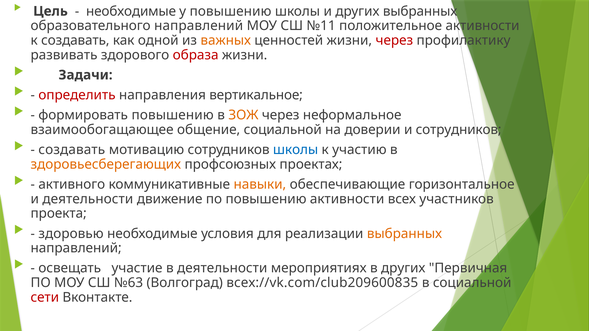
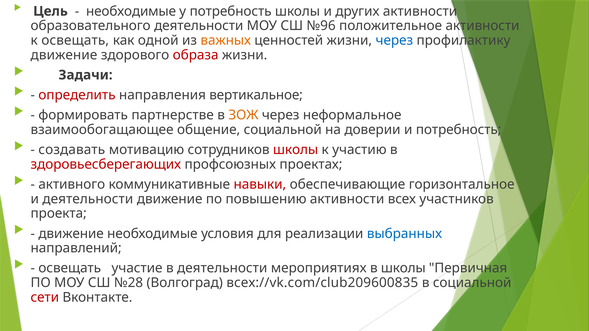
у повышению: повышению -> потребность (231, 11)
других выбранных: выбранных -> активности (420, 11)
образовательного направлений: направлений -> деятельности (199, 26)
№11: №11 -> №96 (321, 26)
к создавать: создавать -> освещать (75, 40)
через colour: red -> blue (394, 40)
развивать: развивать -> движение (64, 55)
формировать повышению: повышению -> партнерстве (173, 115)
и сотрудников: сотрудников -> потребность (459, 130)
школы colour: blue -> red (296, 150)
здоровьесберегающих colour: orange -> red (106, 164)
навыки colour: orange -> red (260, 185)
здоровью: здоровью -> движение (71, 234)
выбранных colour: orange -> blue (404, 234)
в других: других -> школы (403, 268)
№63: №63 -> №28 (129, 283)
